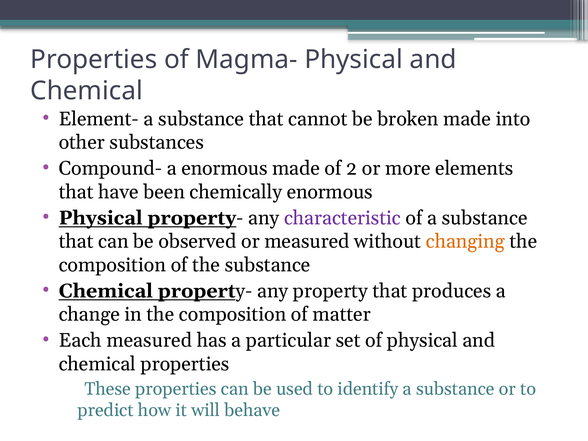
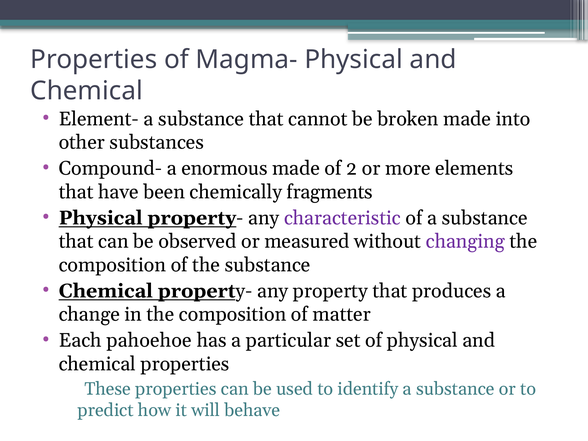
chemically enormous: enormous -> fragments (330, 192)
changing colour: orange -> purple (465, 241)
Each measured: measured -> pahoehoe (149, 340)
